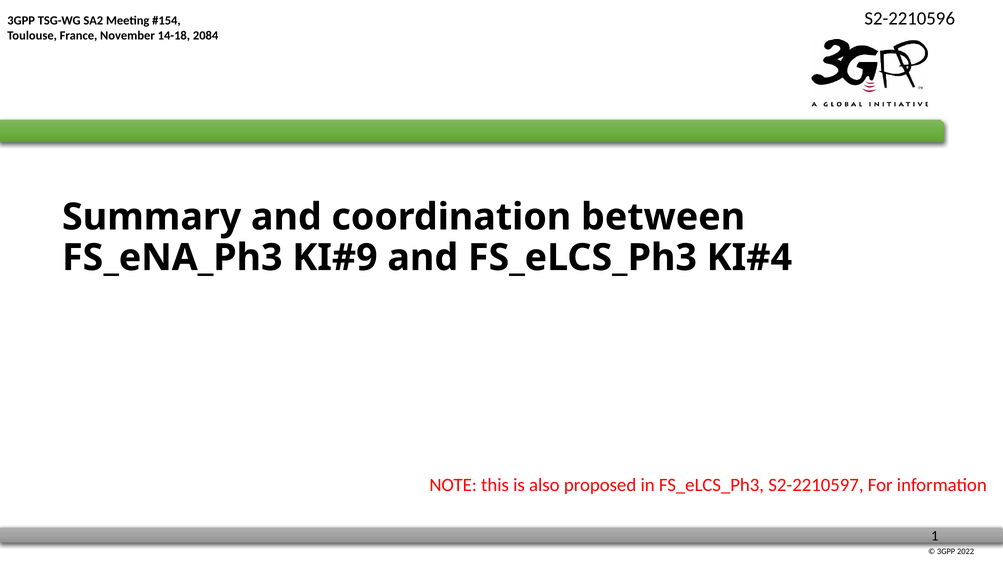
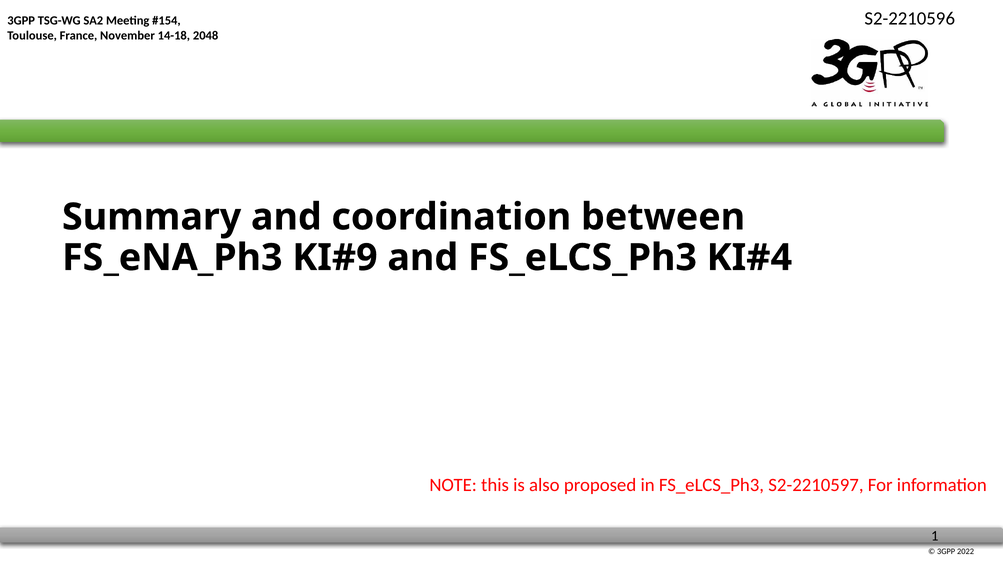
2084: 2084 -> 2048 (206, 36)
